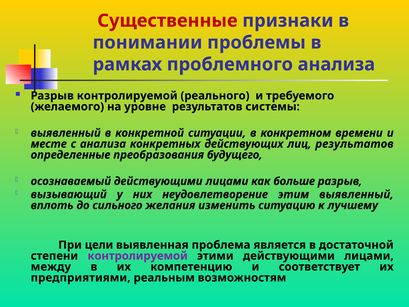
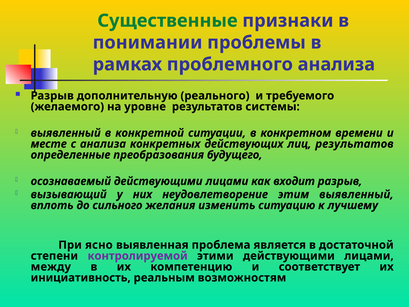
Существенные colour: red -> green (167, 21)
Разрыв контролируемой: контролируемой -> дополнительную (127, 96)
больше: больше -> входит (294, 181)
цели: цели -> ясно (99, 245)
предприятиями: предприятиями -> инициативность (81, 278)
